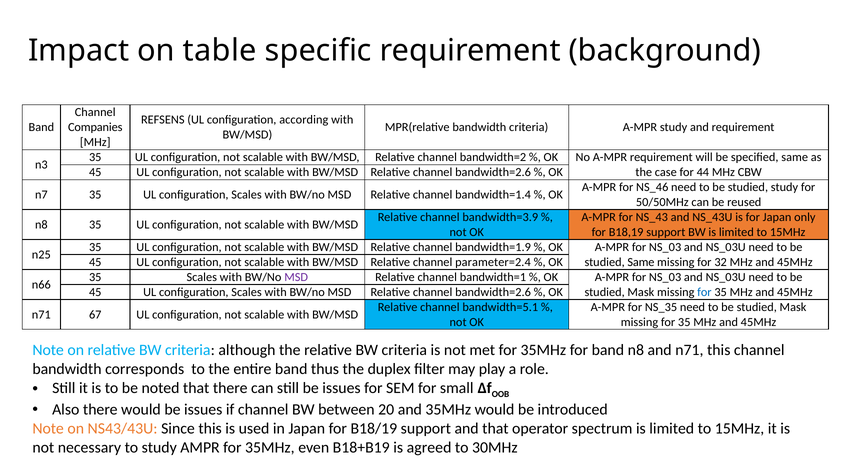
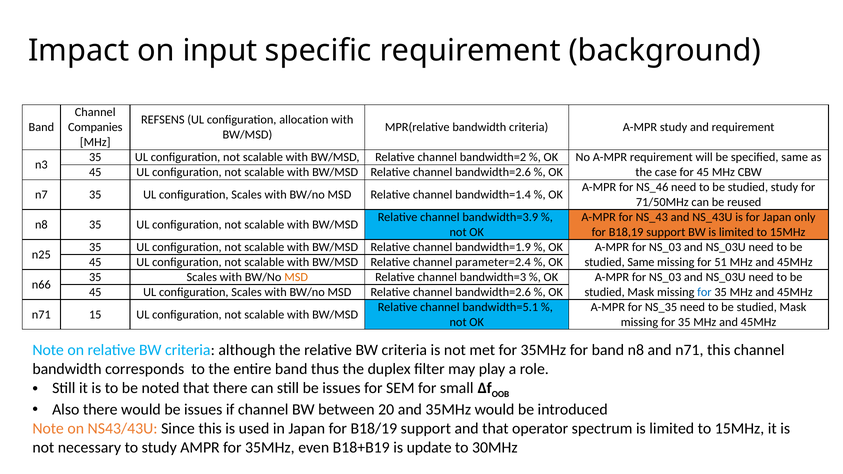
table: table -> input (220, 50)
according: according -> allocation (304, 120)
for 44: 44 -> 45 (703, 172)
50/50MHz: 50/50MHz -> 71/50MHz (662, 202)
32: 32 -> 51 (721, 262)
MSD colour: purple -> orange (296, 277)
bandwidth=1: bandwidth=1 -> bandwidth=3 (493, 277)
67: 67 -> 15 (95, 315)
agreed: agreed -> update (429, 448)
